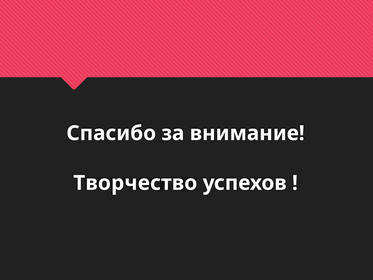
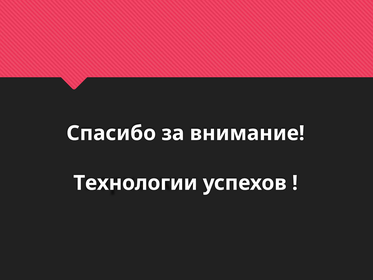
Творчество: Творчество -> Технологии (135, 183)
